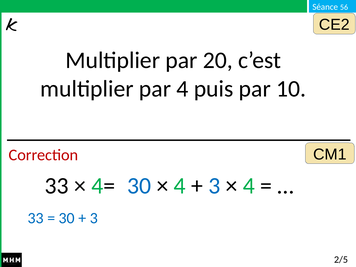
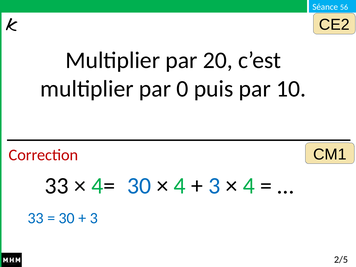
par 4: 4 -> 0 (182, 89)
